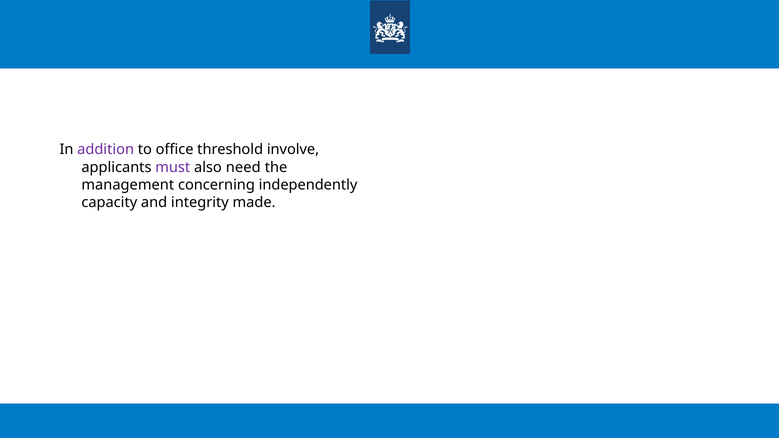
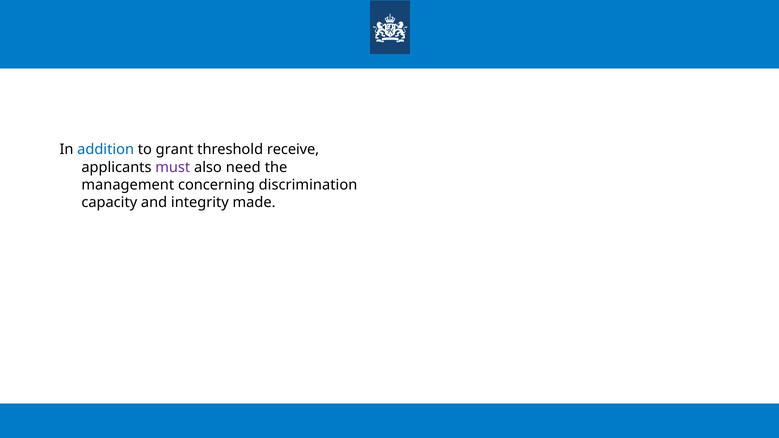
addition colour: purple -> blue (106, 150)
office: office -> grant (175, 150)
involve: involve -> receive (293, 150)
independently: independently -> discrimination (308, 185)
